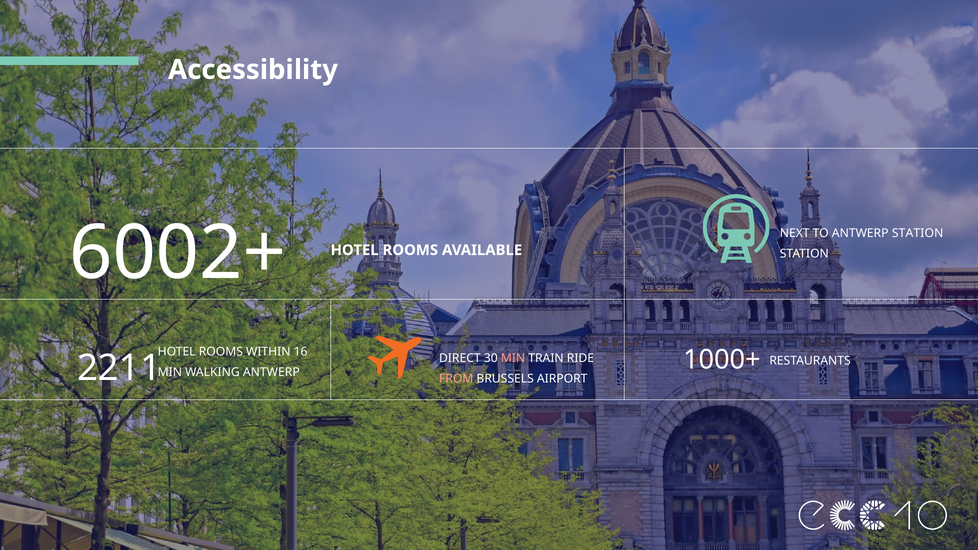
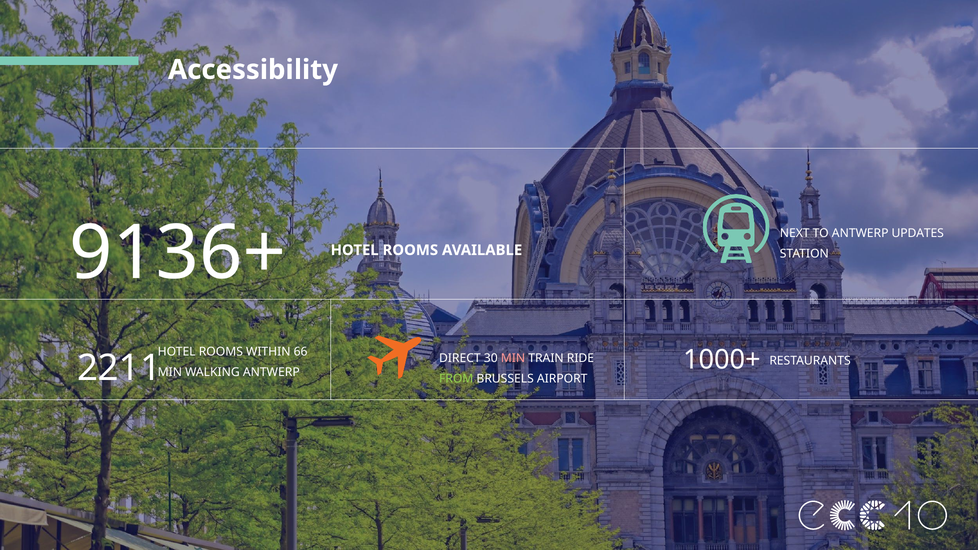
ANTWERP STATION: STATION -> UPDATES (918, 233)
6002+: 6002+ -> 9136+ (178, 253)
16: 16 -> 66 (301, 352)
FROM colour: pink -> light green (456, 379)
